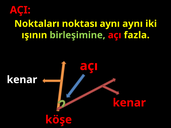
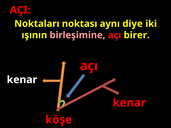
aynı aynı: aynı -> diye (133, 24)
birleşimine colour: light green -> pink (77, 35)
fazla: fazla -> birer (137, 35)
